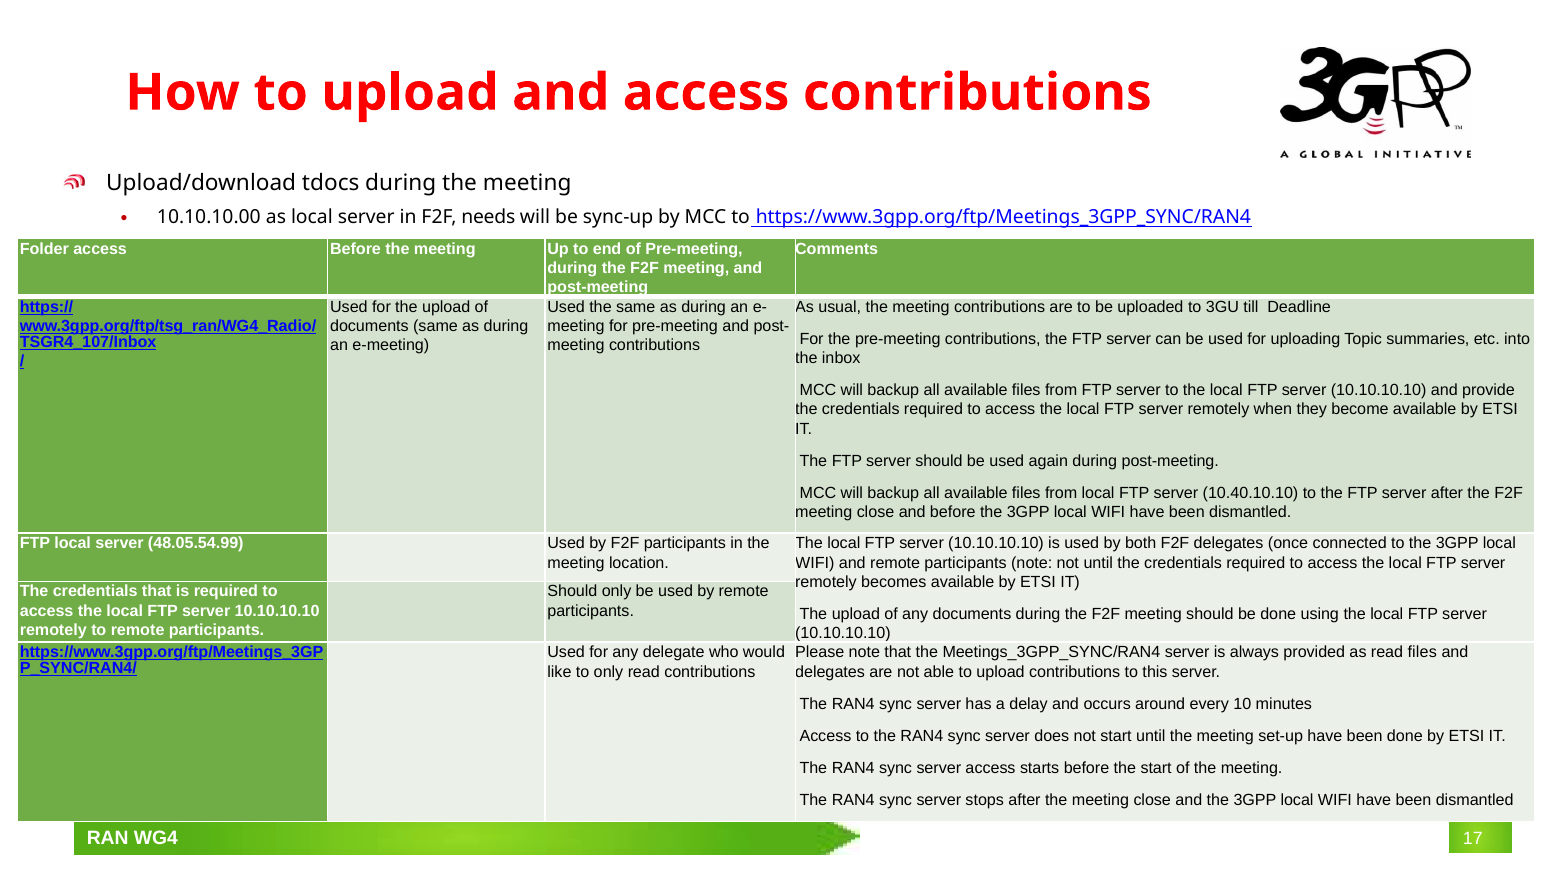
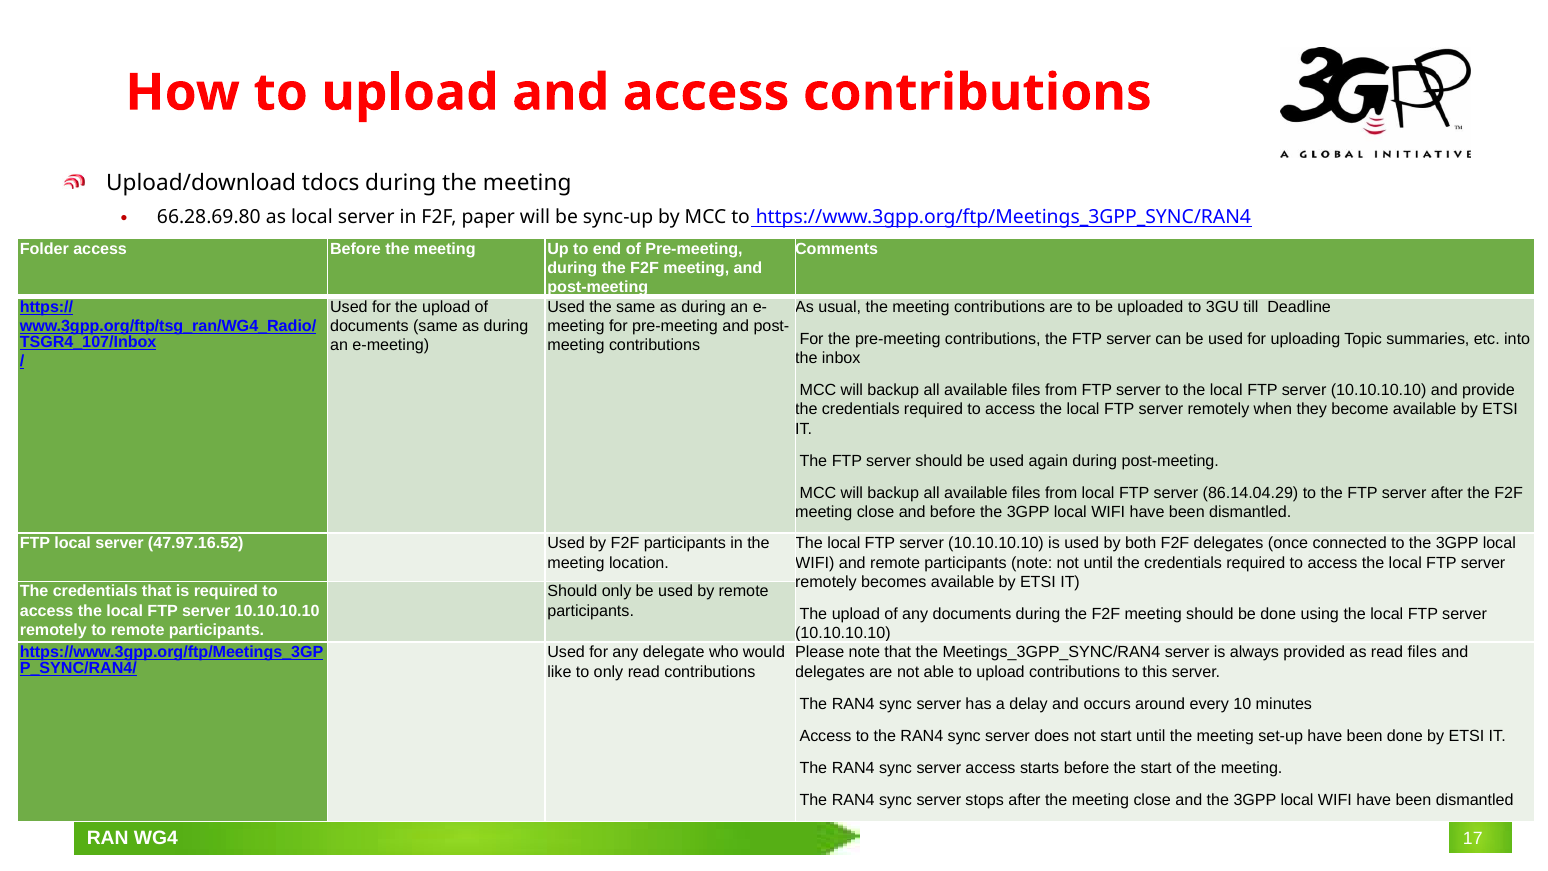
10.10.10.00: 10.10.10.00 -> 66.28.69.80 (209, 217)
needs: needs -> paper (488, 217)
10.40.10.10: 10.40.10.10 -> 86.14.04.29 (1251, 493)
48.05.54.99: 48.05.54.99 -> 47.97.16.52 (196, 543)
